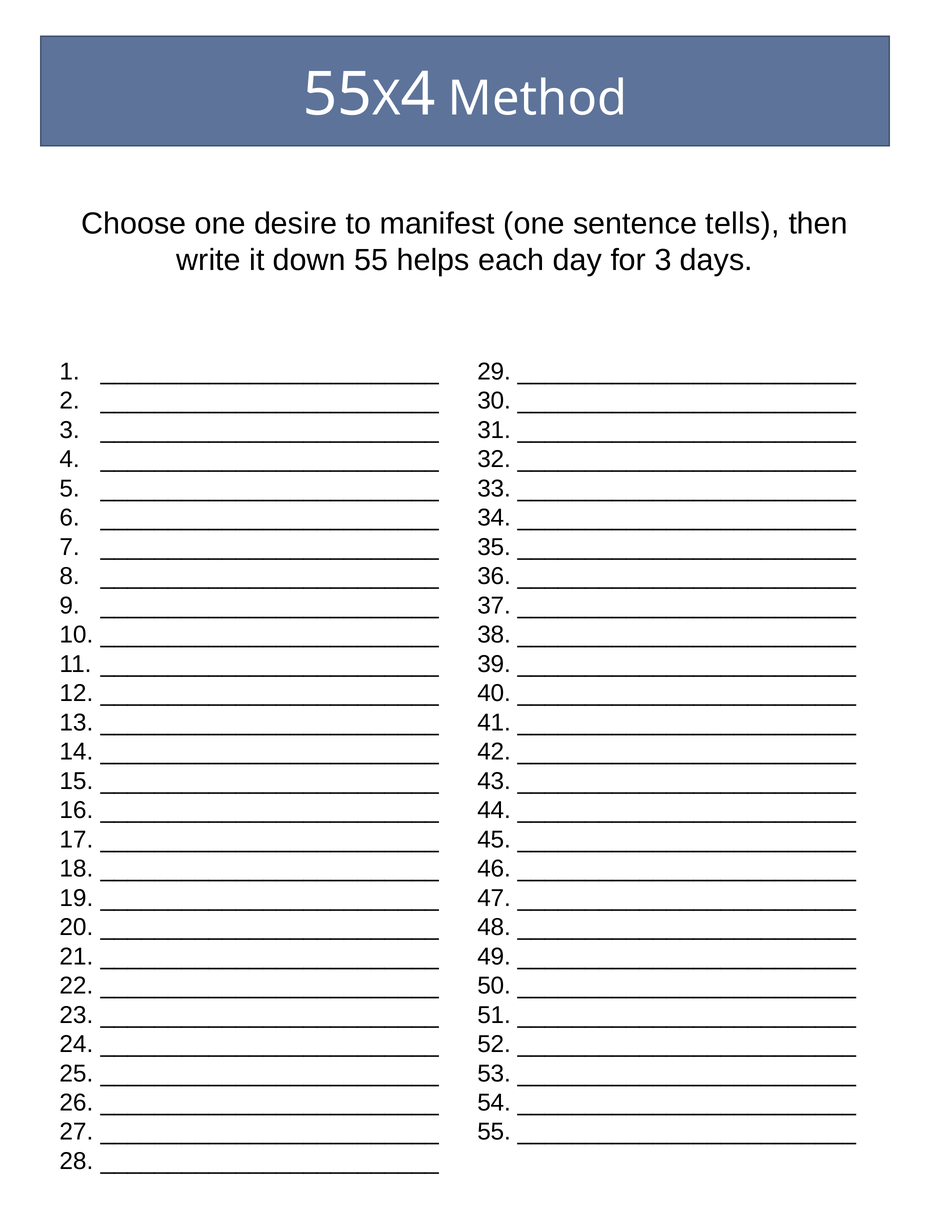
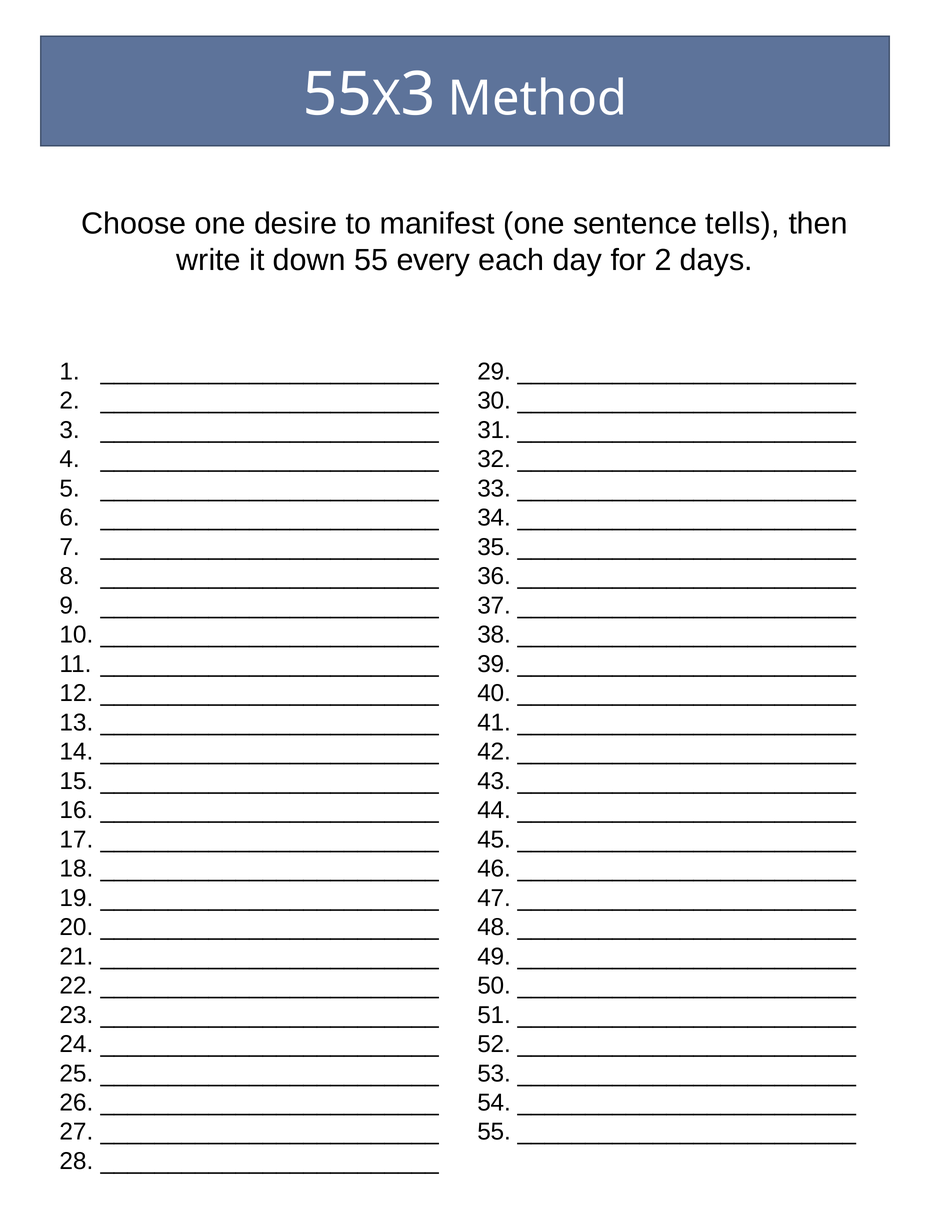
4: 4 -> 3 (418, 95)
helps: helps -> every (433, 260)
for 3: 3 -> 2 (663, 260)
